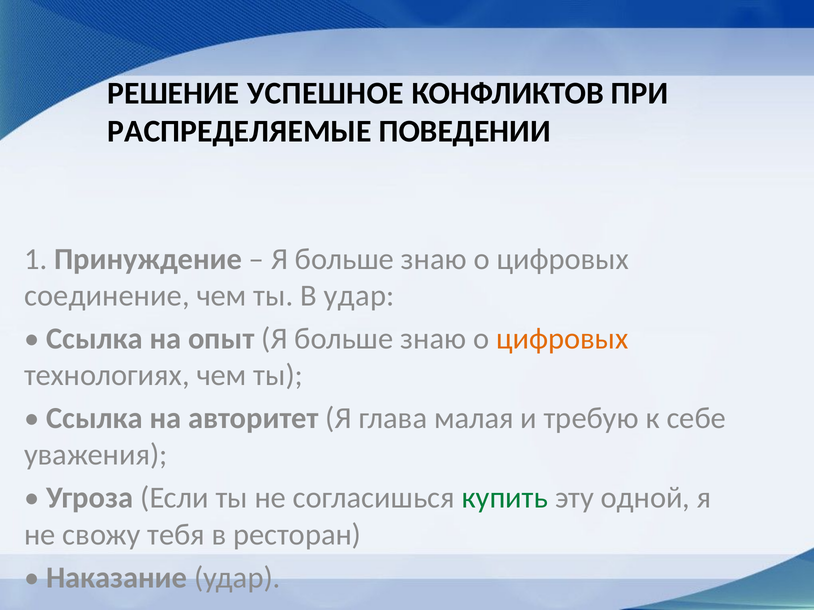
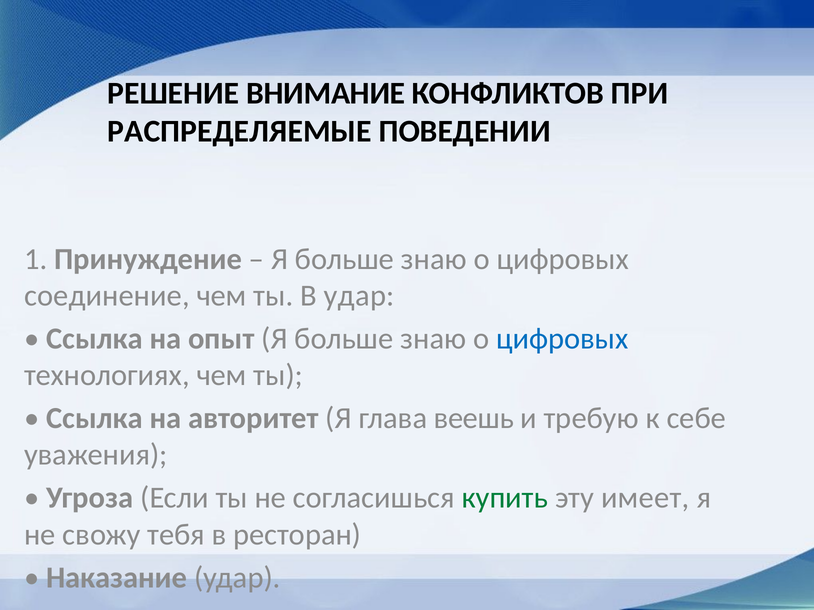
УСПЕШНОЕ: УСПЕШНОЕ -> ВНИМАНИЕ (326, 93)
цифровых colour: orange -> blue (562, 339)
малая: малая -> веешь (474, 419)
одной: одной -> имеет (645, 498)
